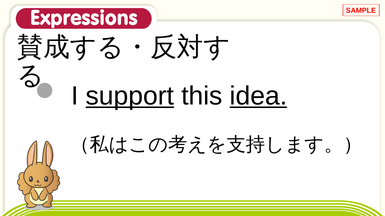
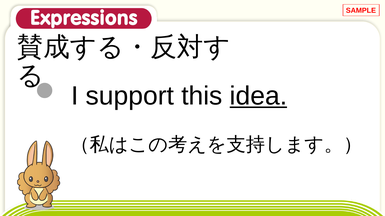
support underline: present -> none (130, 96)
